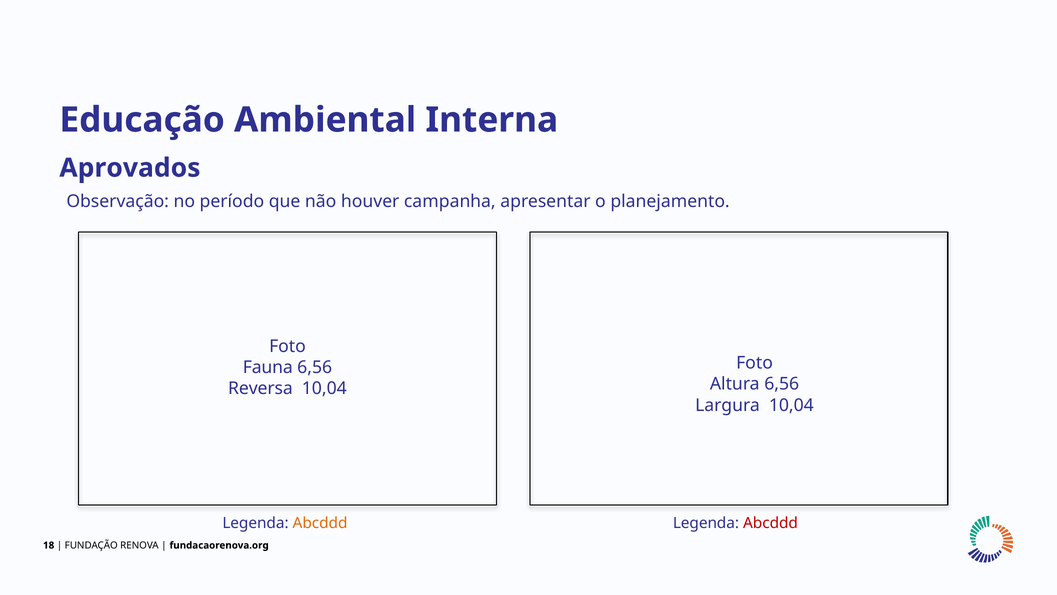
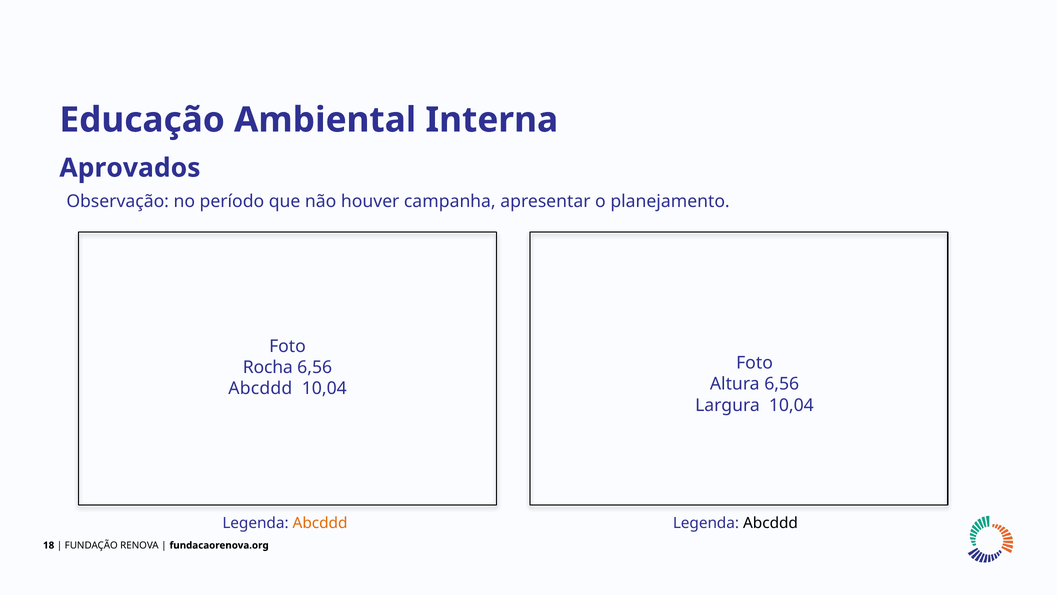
Fauna: Fauna -> Rocha (268, 367)
Reversa: Reversa -> Abcddd (260, 388)
Abcddd colour: red -> black (771, 523)
